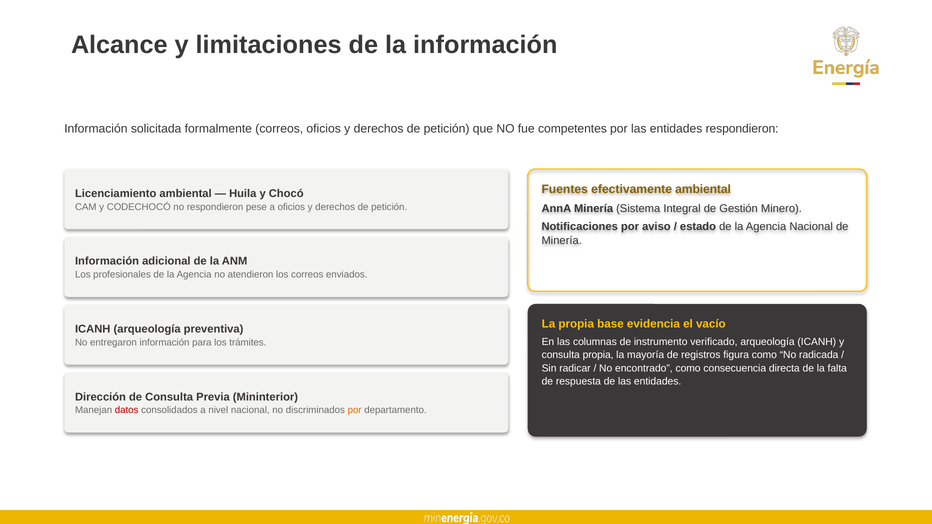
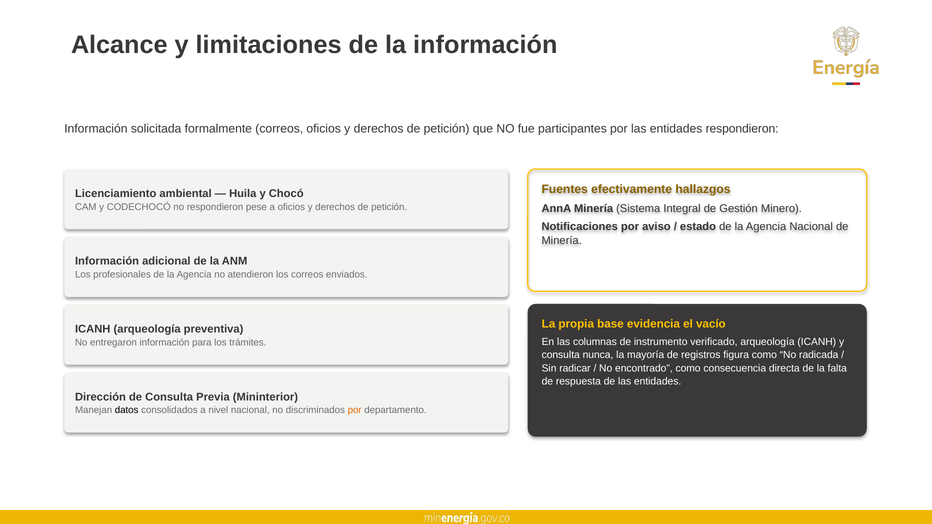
competentes: competentes -> participantes (572, 129)
efectivamente ambiental: ambiental -> hallazgos (703, 189)
consulta propia: propia -> nunca (598, 355)
datos colour: red -> black (127, 410)
